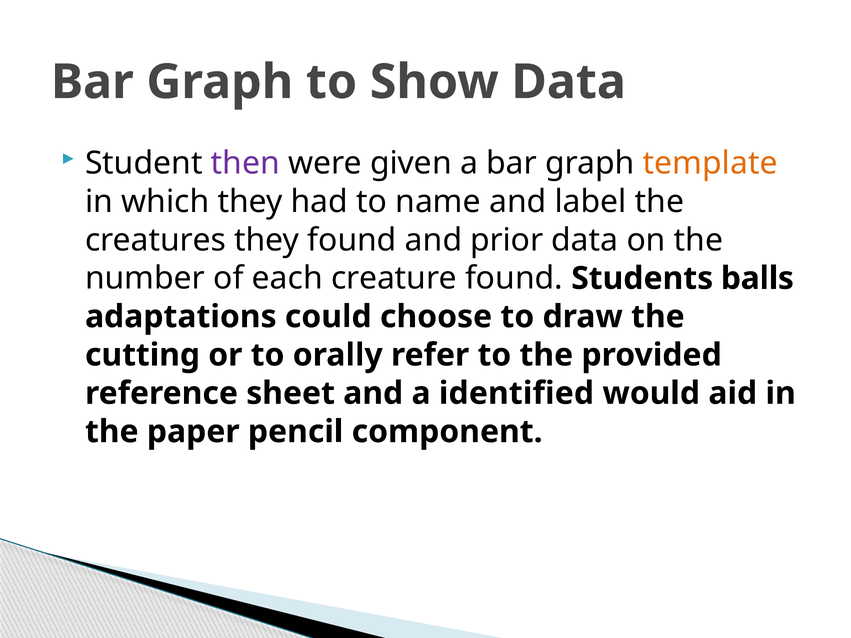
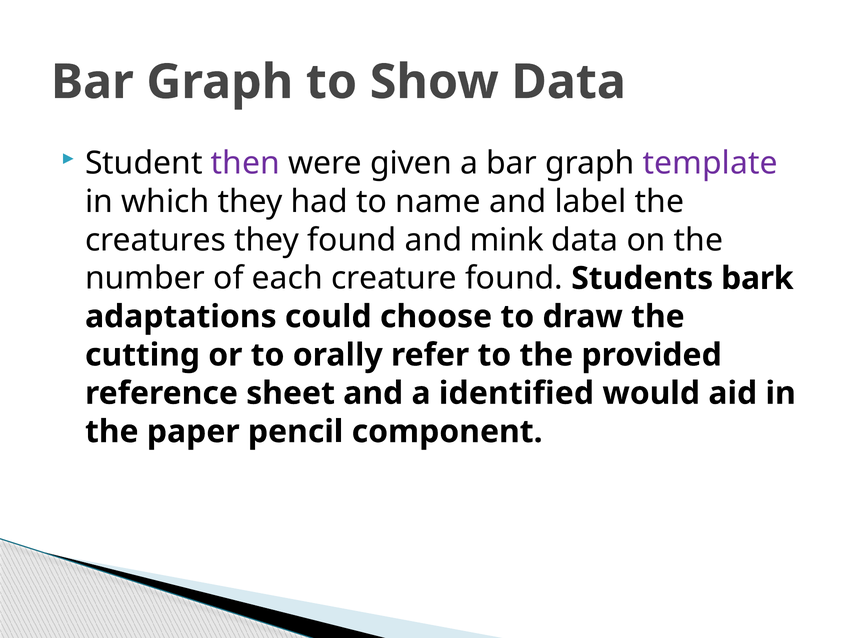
template colour: orange -> purple (710, 163)
prior: prior -> mink (507, 240)
balls: balls -> bark (757, 278)
